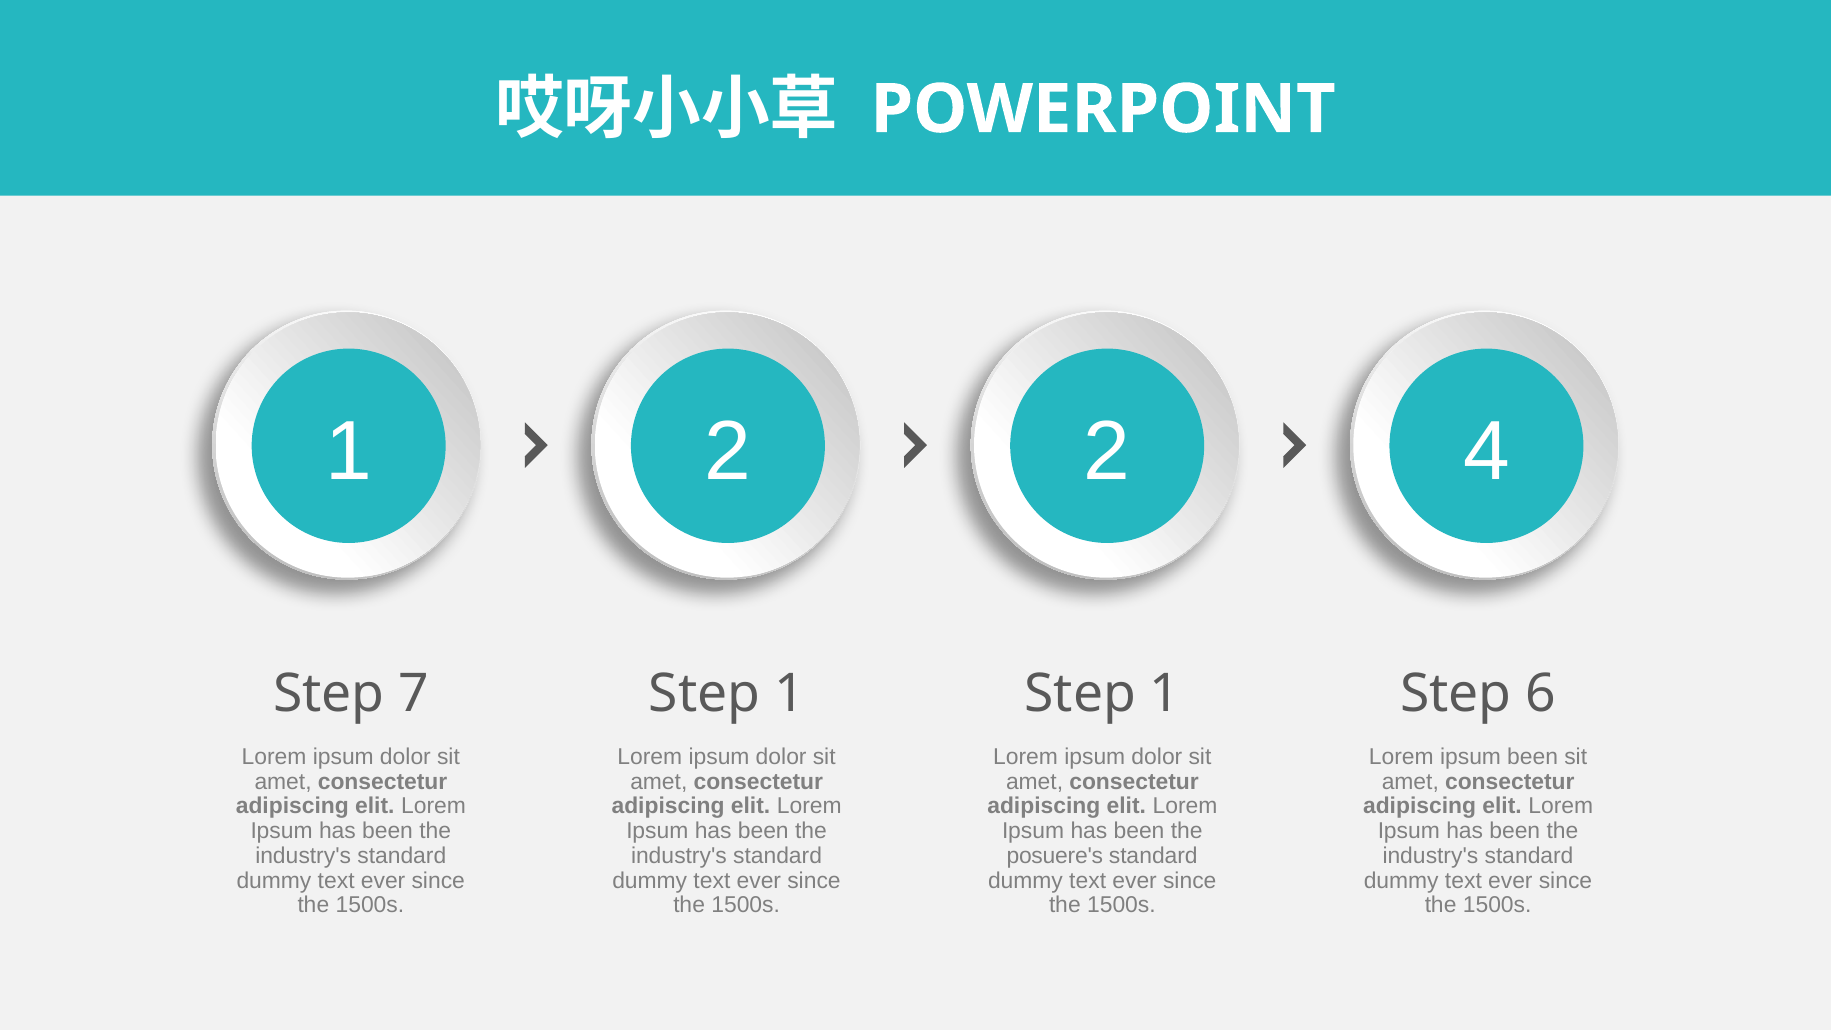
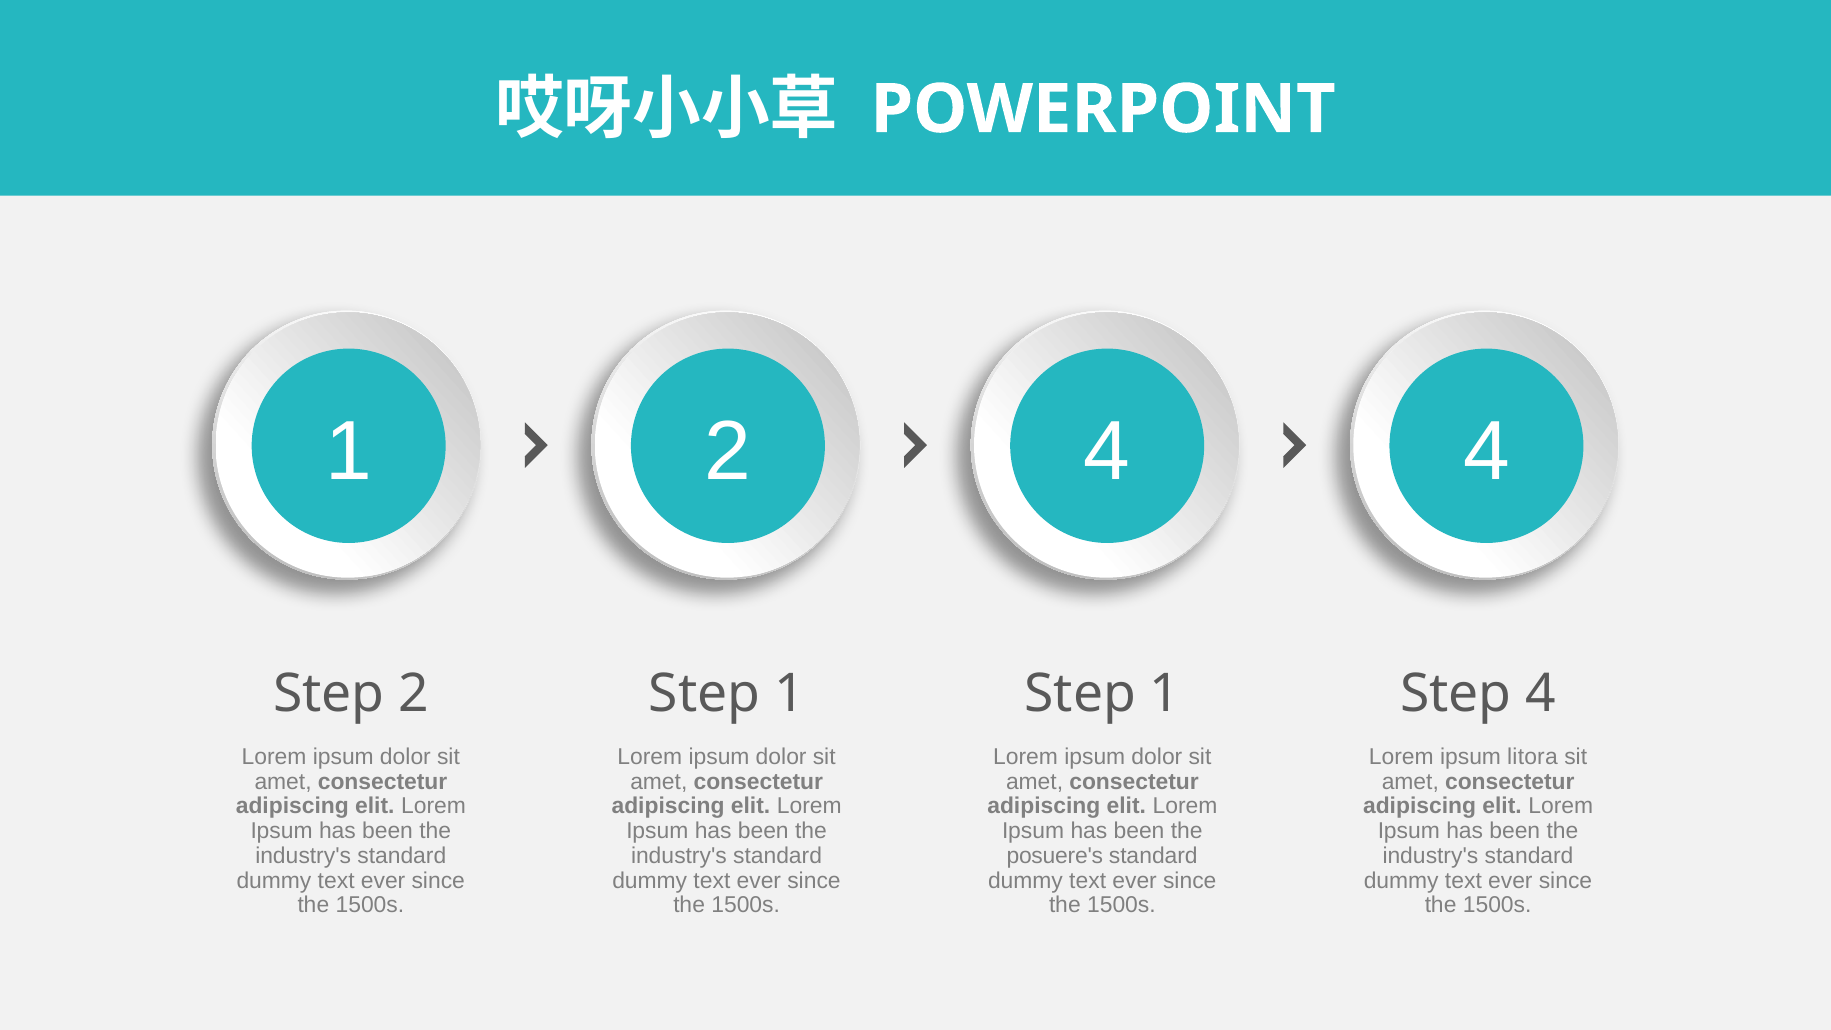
2 2: 2 -> 4 (1107, 452)
Step 7: 7 -> 2 (414, 694)
Step 6: 6 -> 4 (1541, 694)
ipsum been: been -> litora (1532, 757)
